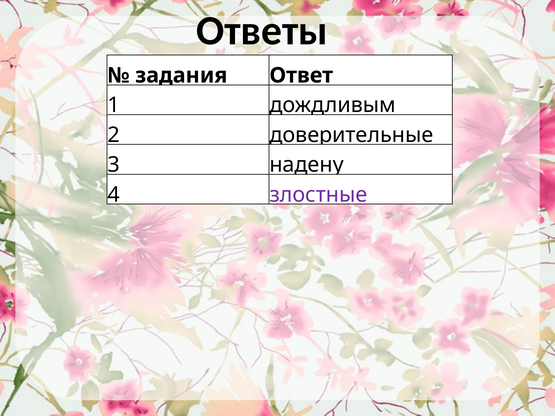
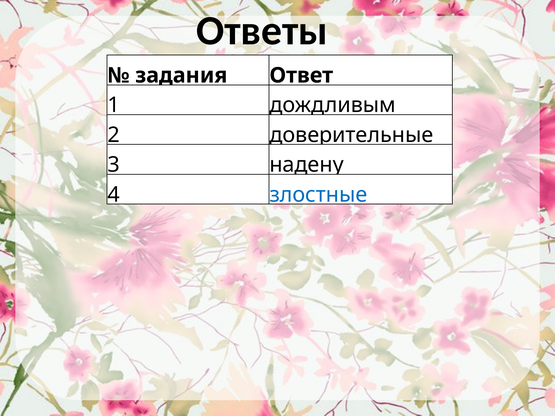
злостные colour: purple -> blue (318, 195)
